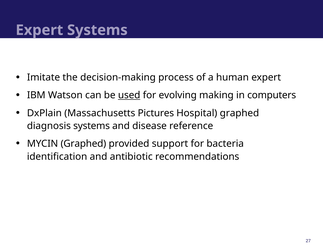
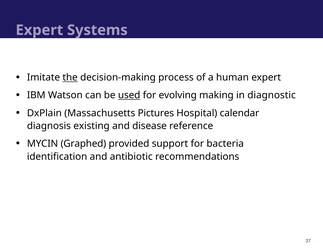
the underline: none -> present (70, 78)
computers: computers -> diagnostic (272, 95)
Hospital graphed: graphed -> calendar (239, 113)
diagnosis systems: systems -> existing (92, 126)
